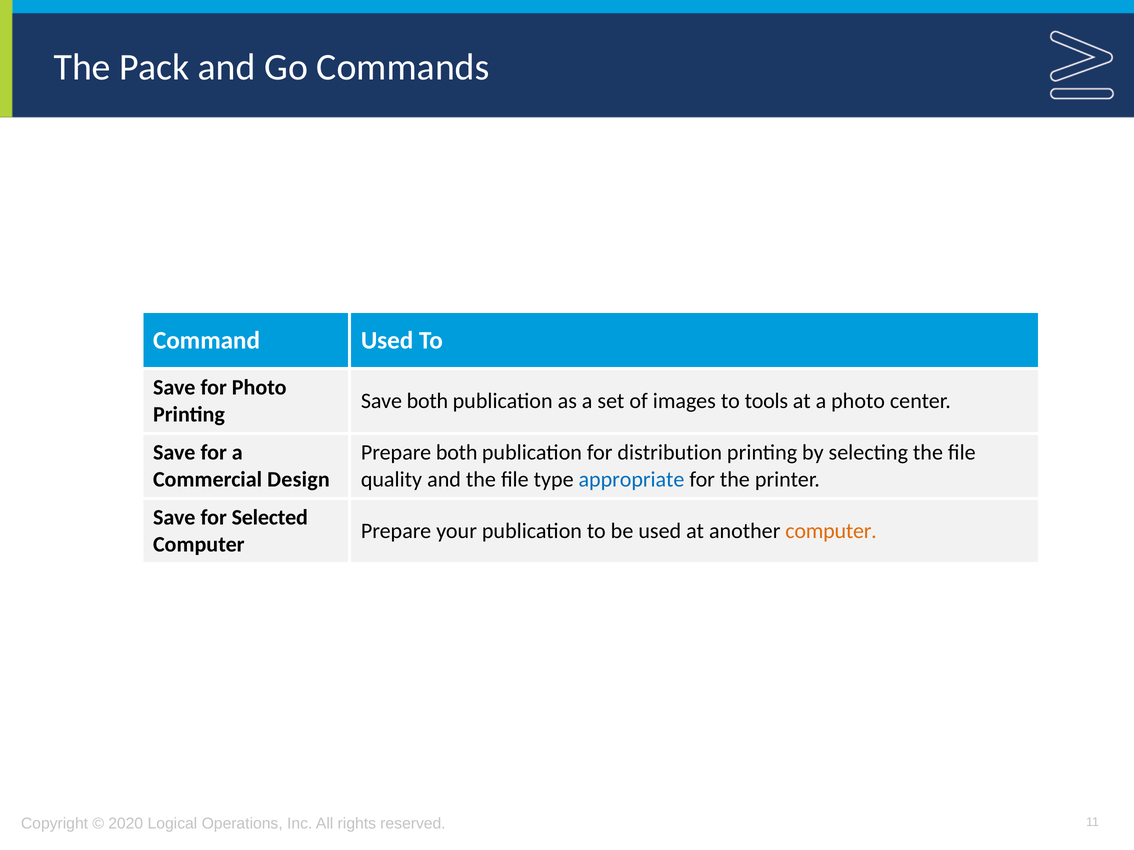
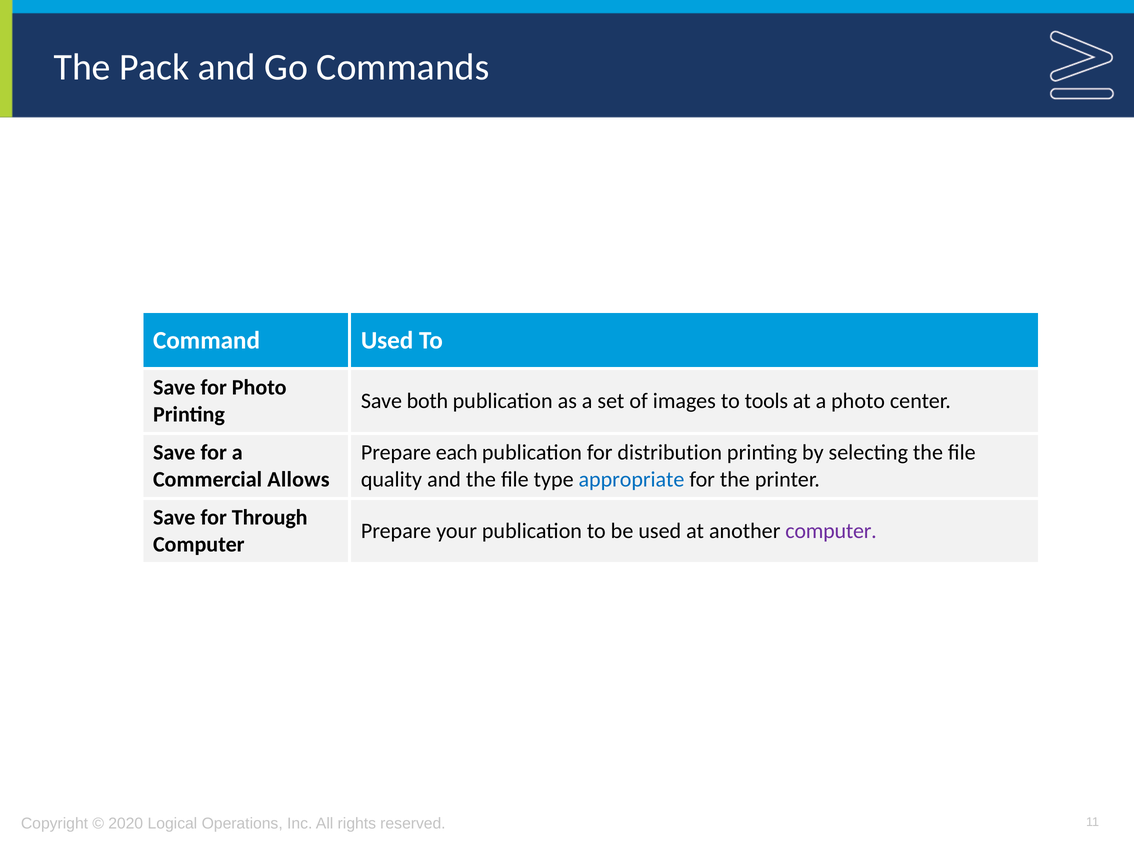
Prepare both: both -> each (457, 453)
Design: Design -> Allows (298, 480)
Selected: Selected -> Through (270, 518)
computer colour: orange -> purple (831, 531)
